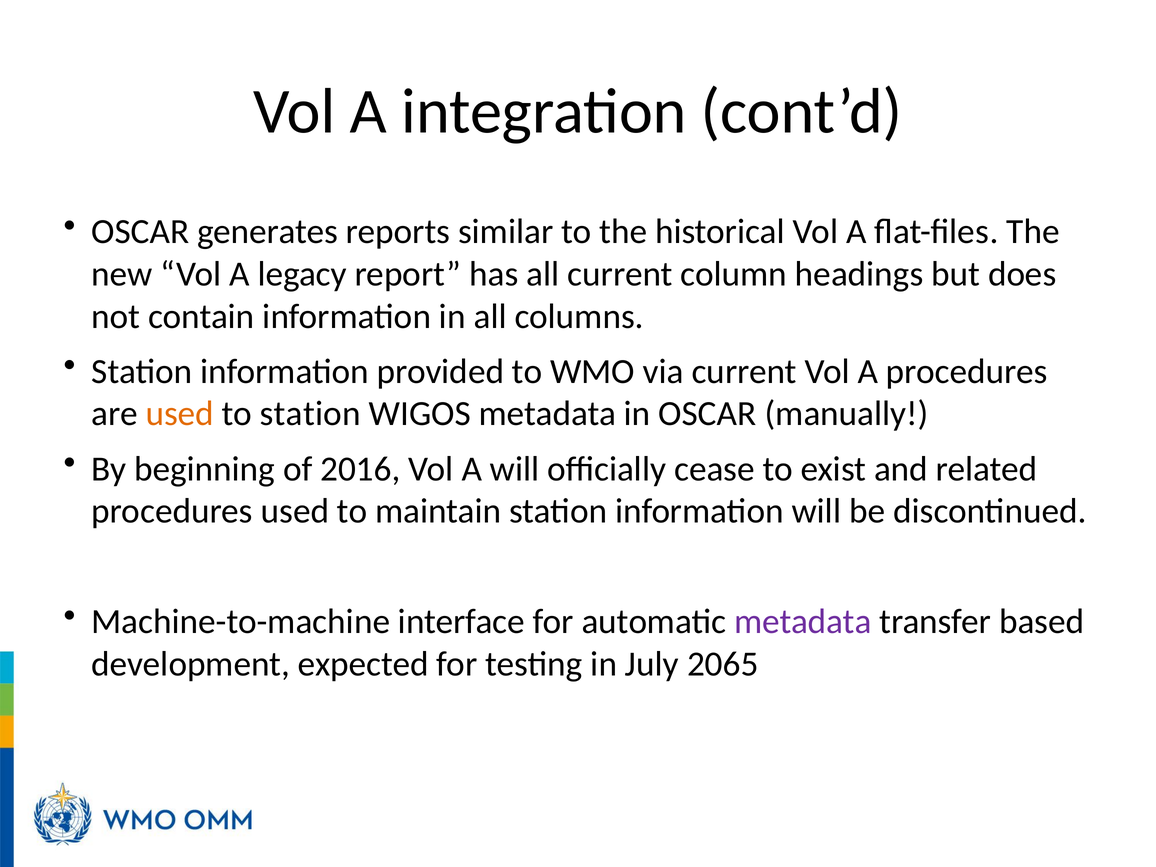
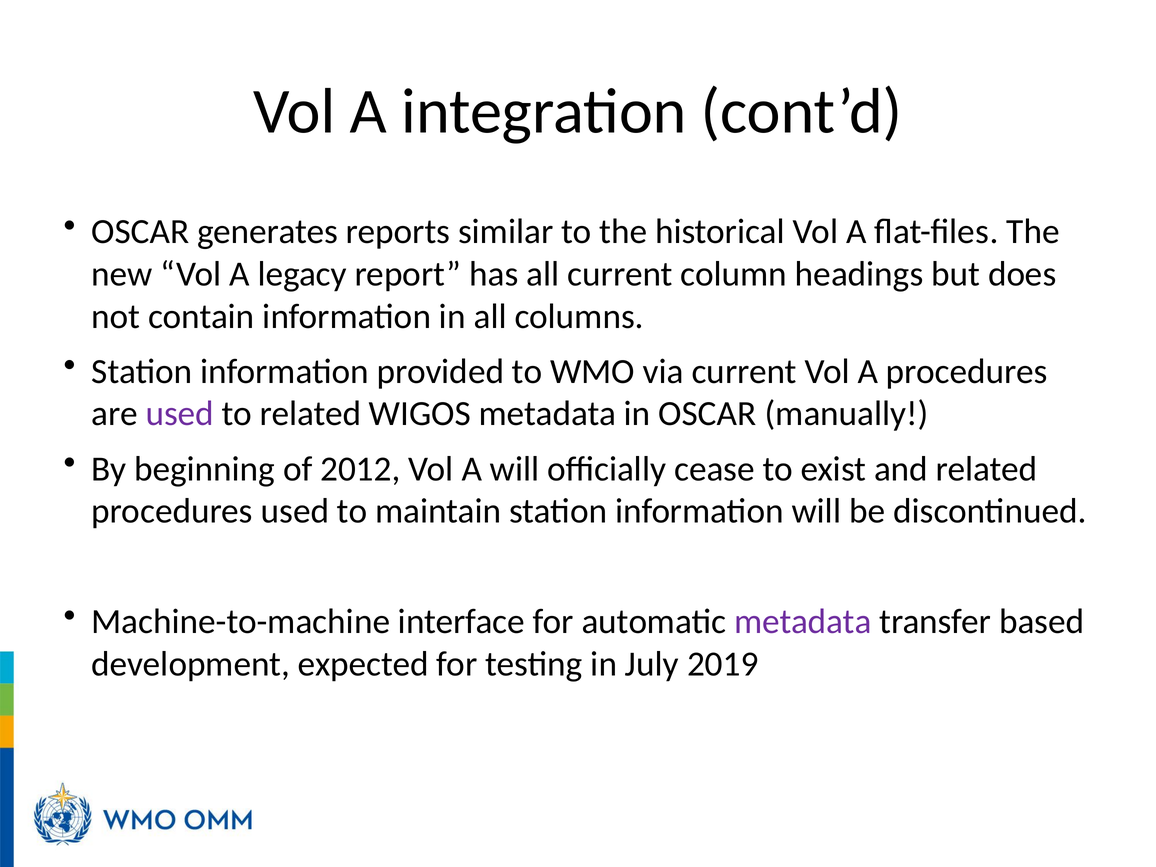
used colour: orange -> purple (180, 414)
to station: station -> related (311, 414)
2016: 2016 -> 2012 (360, 469)
2065: 2065 -> 2019 (723, 664)
